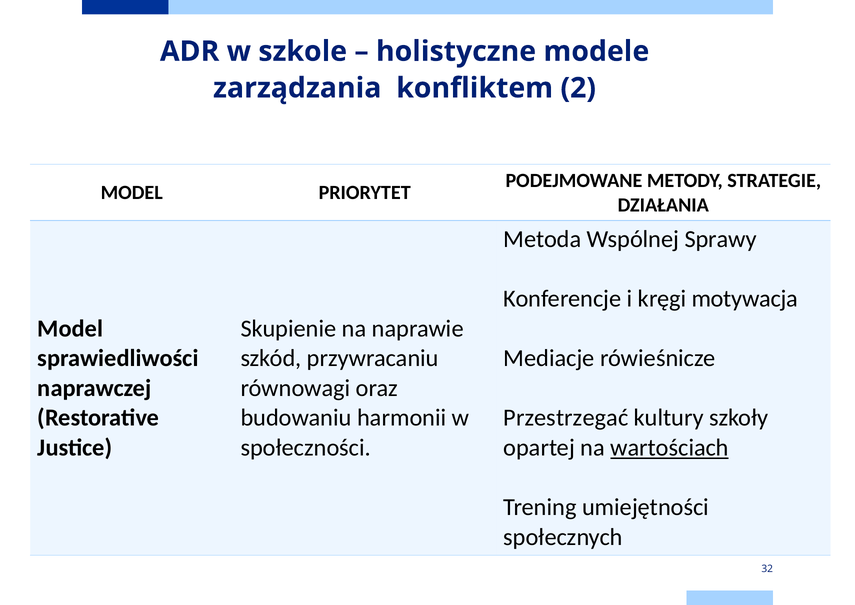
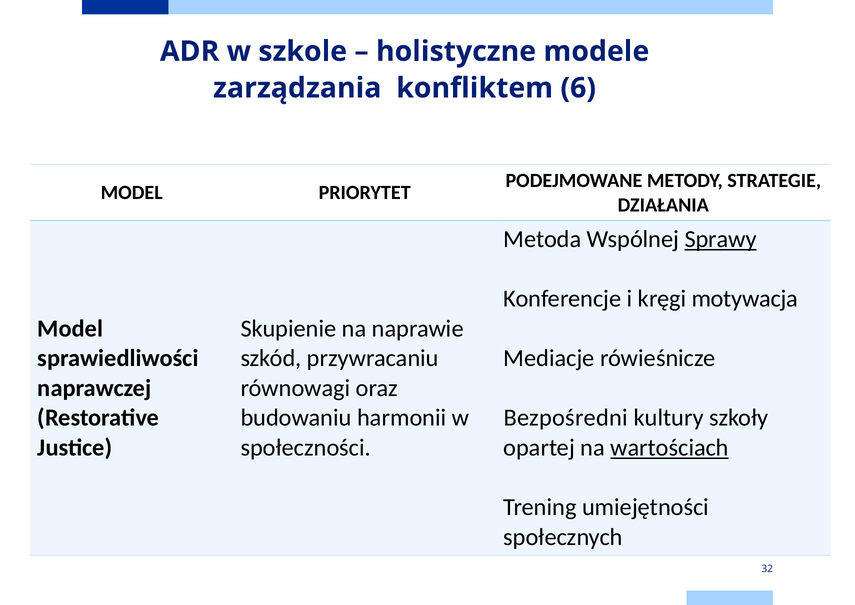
2: 2 -> 6 (578, 88)
Sprawy underline: none -> present (721, 239)
Przestrzegać: Przestrzegać -> Bezpośredni (566, 418)
